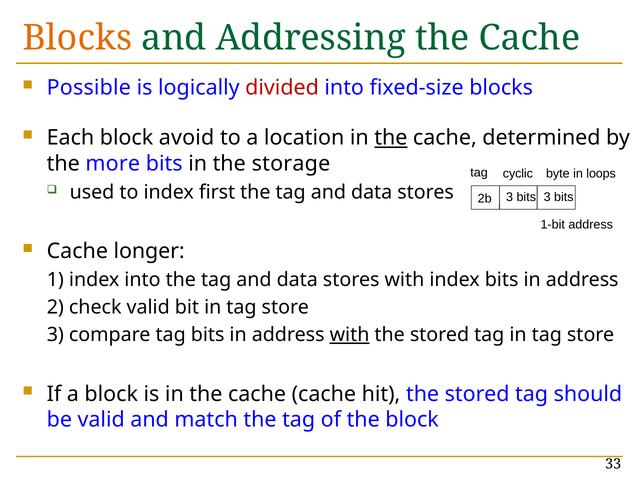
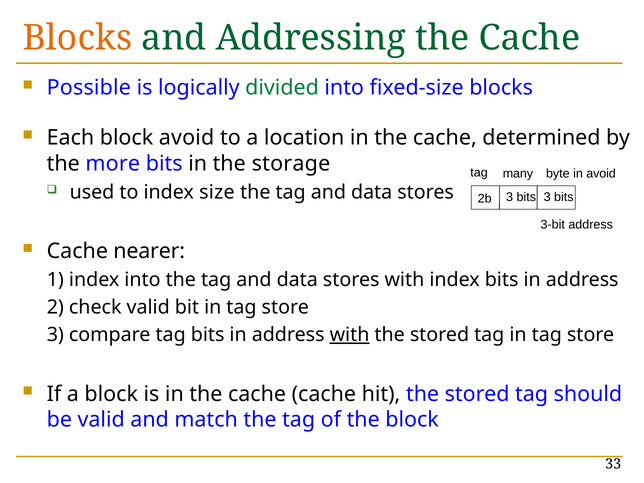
divided colour: red -> green (282, 88)
the underline: present -> none (391, 138)
cyclic: cyclic -> many (518, 174)
in loops: loops -> avoid (601, 174)
first: first -> size (217, 192)
1-bit: 1-bit -> 3-bit (553, 225)
longer: longer -> nearer (149, 251)
